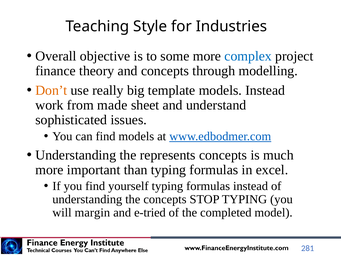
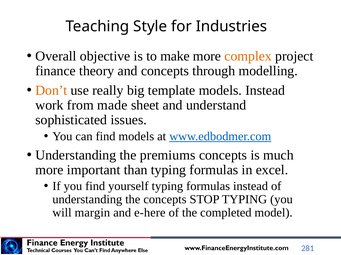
some: some -> make (175, 56)
complex colour: blue -> orange (248, 56)
represents: represents -> premiums (168, 155)
e-tried: e-tried -> e-here (150, 213)
